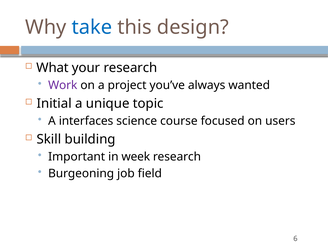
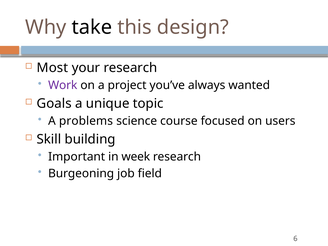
take colour: blue -> black (92, 27)
What: What -> Most (52, 68)
Initial: Initial -> Goals (54, 104)
interfaces: interfaces -> problems (86, 121)
